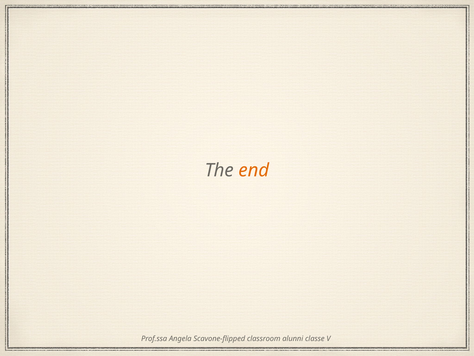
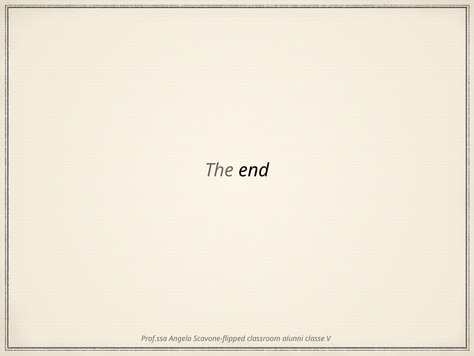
end colour: orange -> black (254, 170)
